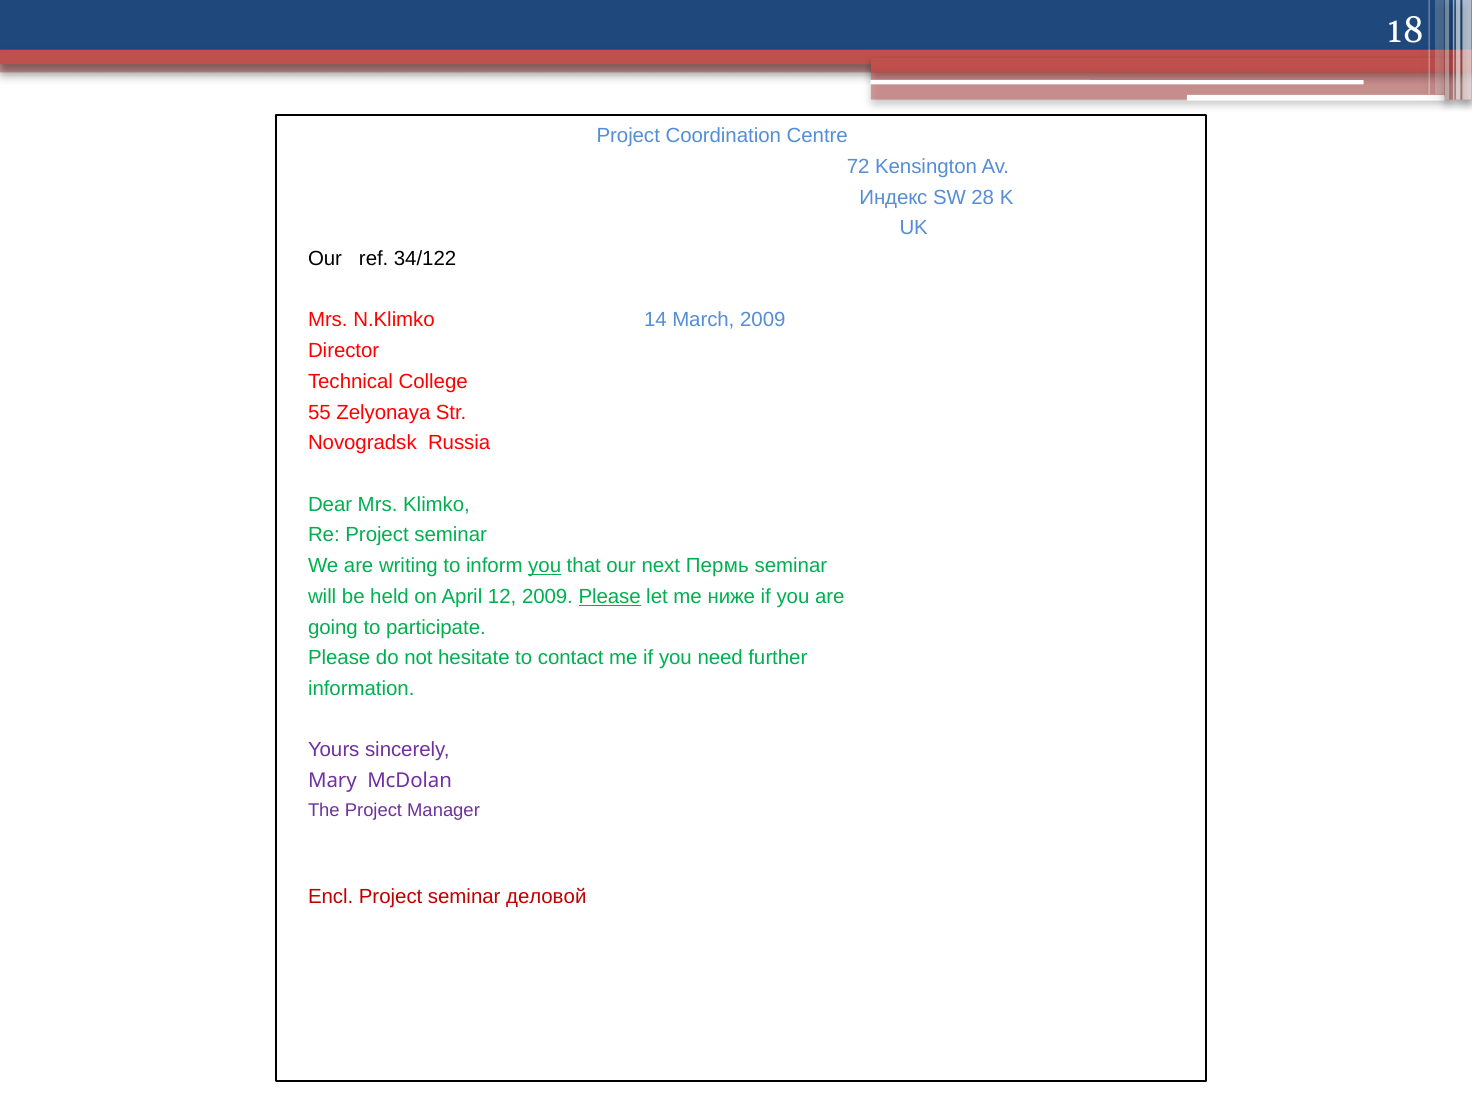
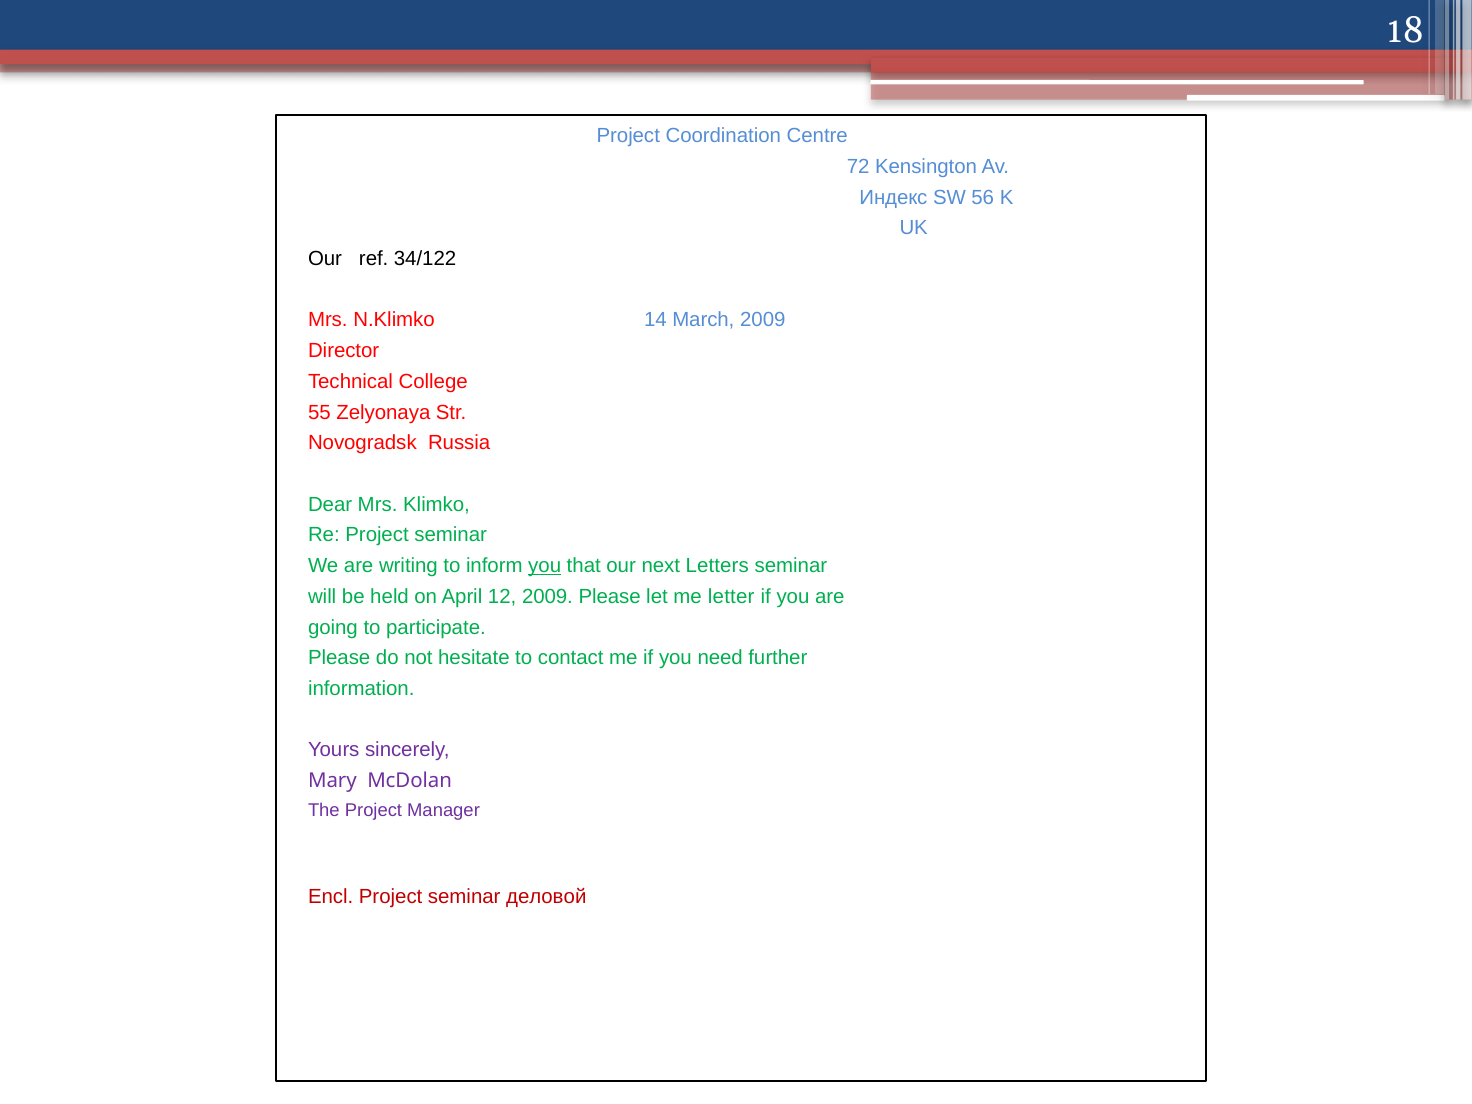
28: 28 -> 56 (983, 197)
Пермь: Пермь -> Letters (717, 566)
Please underline: present -> none (610, 597)
ниже: ниже -> letter (731, 597)
